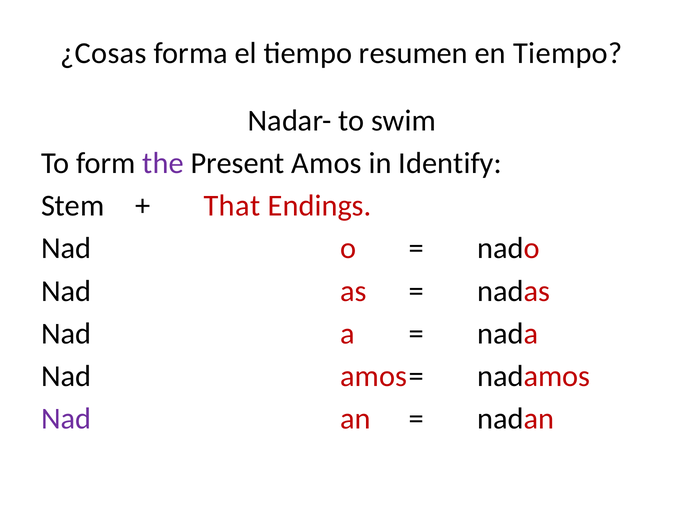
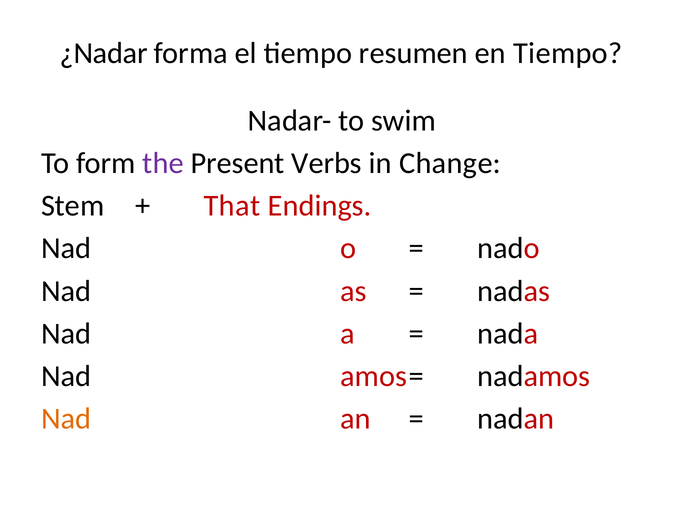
¿Cosas: ¿Cosas -> ¿Nadar (104, 53)
Amos: Amos -> Verbs (327, 163)
Identify: Identify -> Change (450, 163)
Nad colour: purple -> orange (66, 419)
